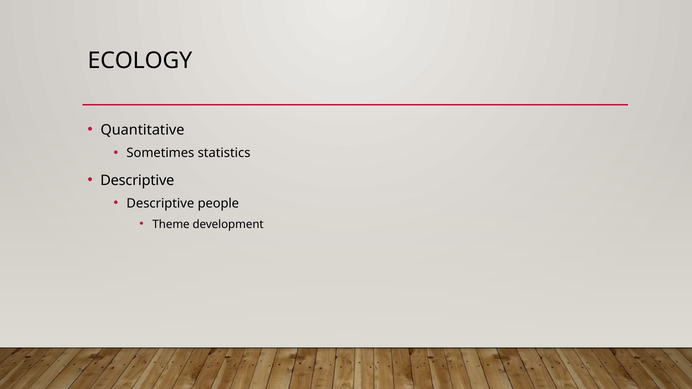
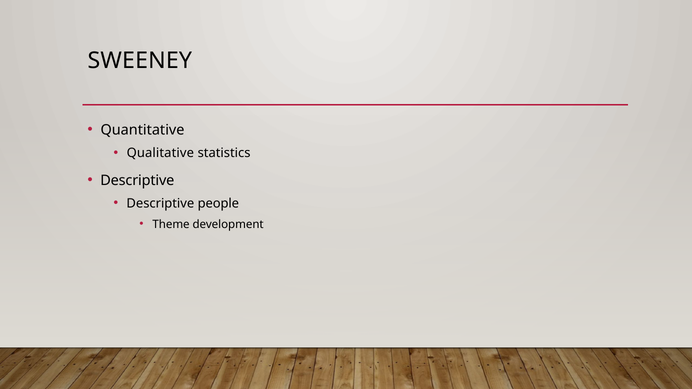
ECOLOGY: ECOLOGY -> SWEENEY (140, 61)
Sometimes: Sometimes -> Qualitative (160, 153)
